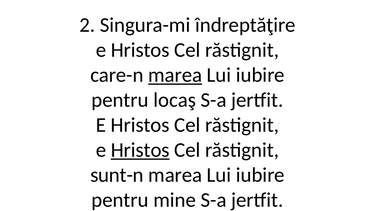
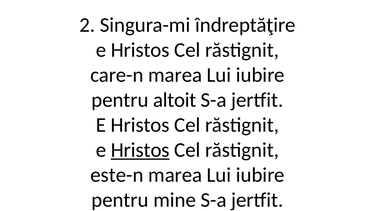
marea underline: present -> none (175, 75)
locaş: locaş -> altoit (175, 100)
sunt-n: sunt-n -> este-n (117, 175)
